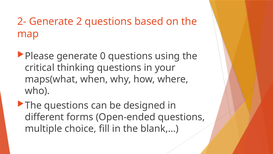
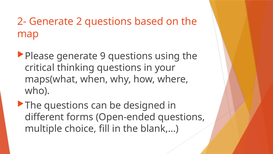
0: 0 -> 9 (103, 56)
